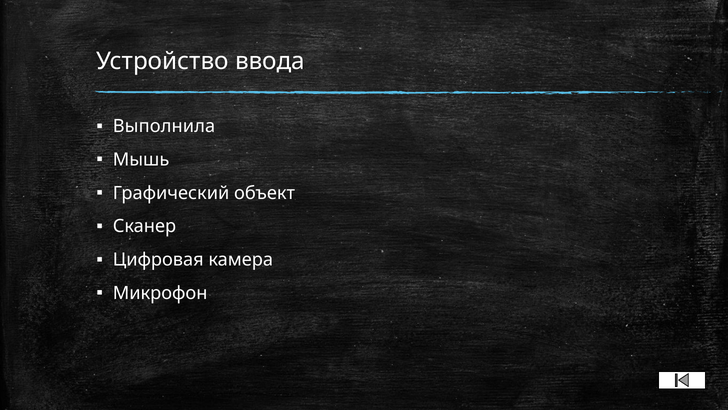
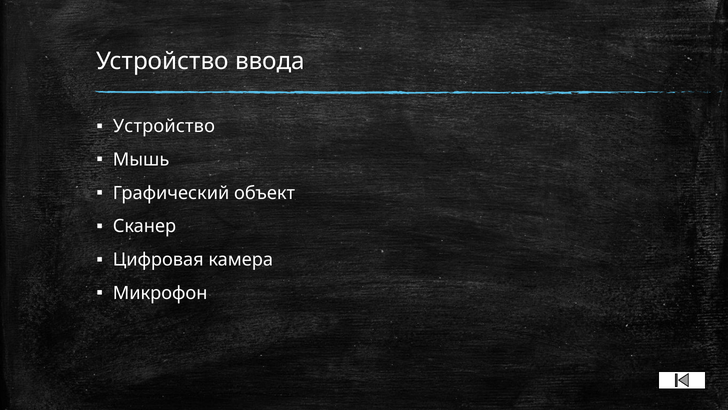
Выполнила: Выполнила -> Устройство (164, 126)
